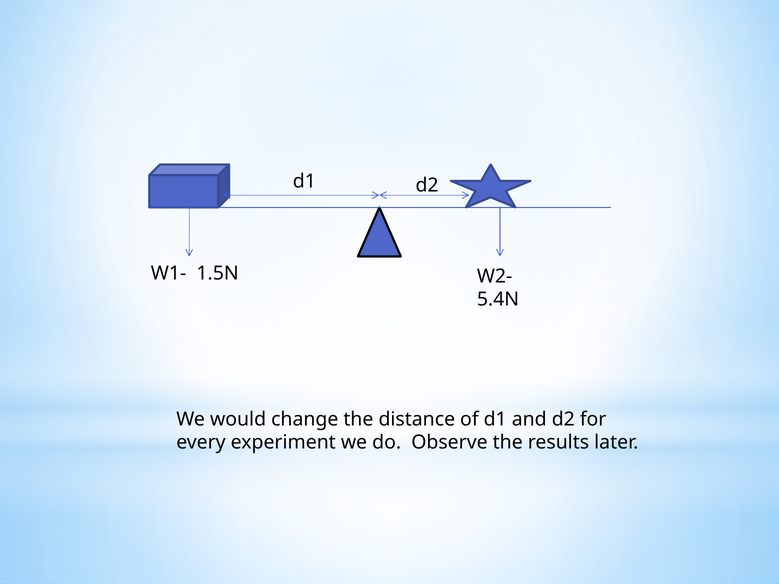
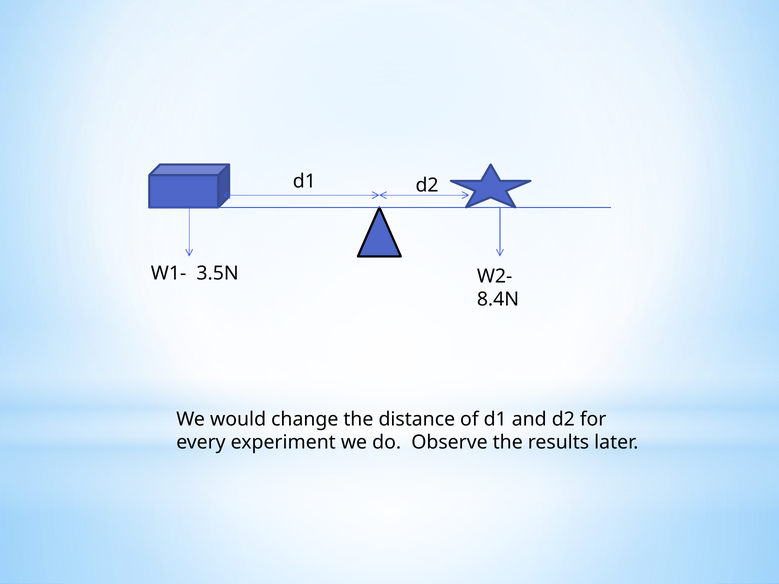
1.5N: 1.5N -> 3.5N (218, 273)
5.4N: 5.4N -> 8.4N (498, 300)
